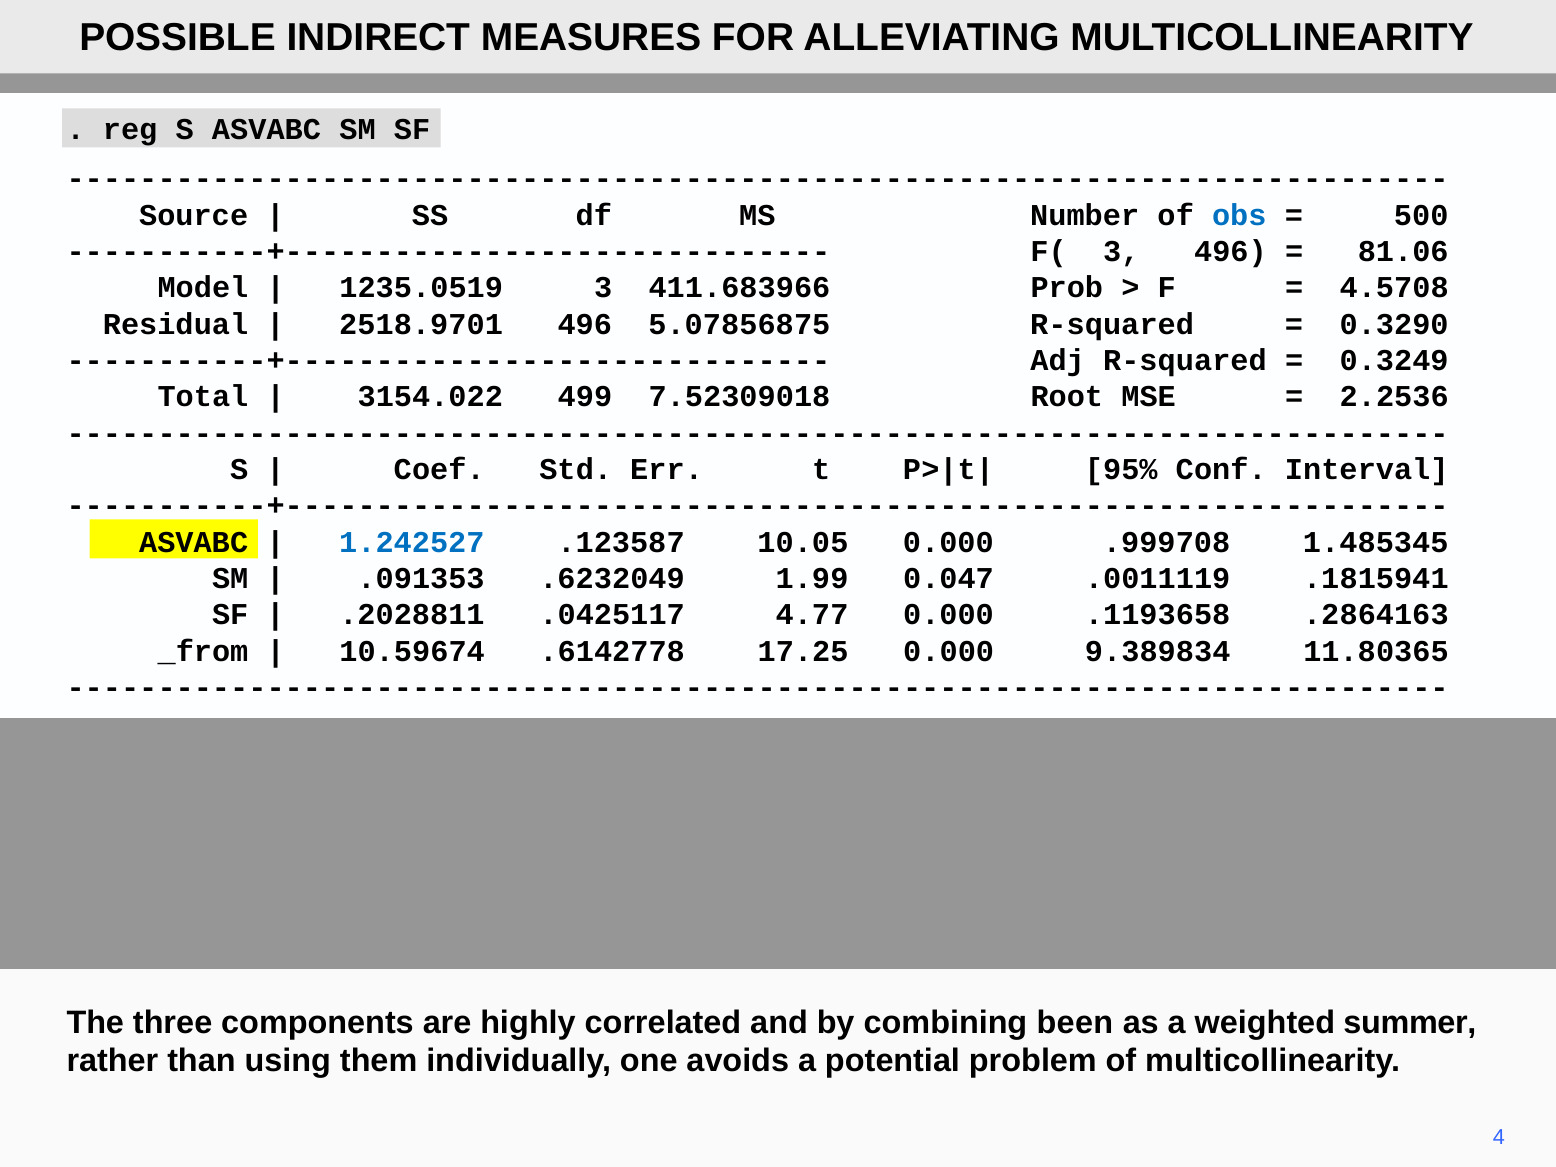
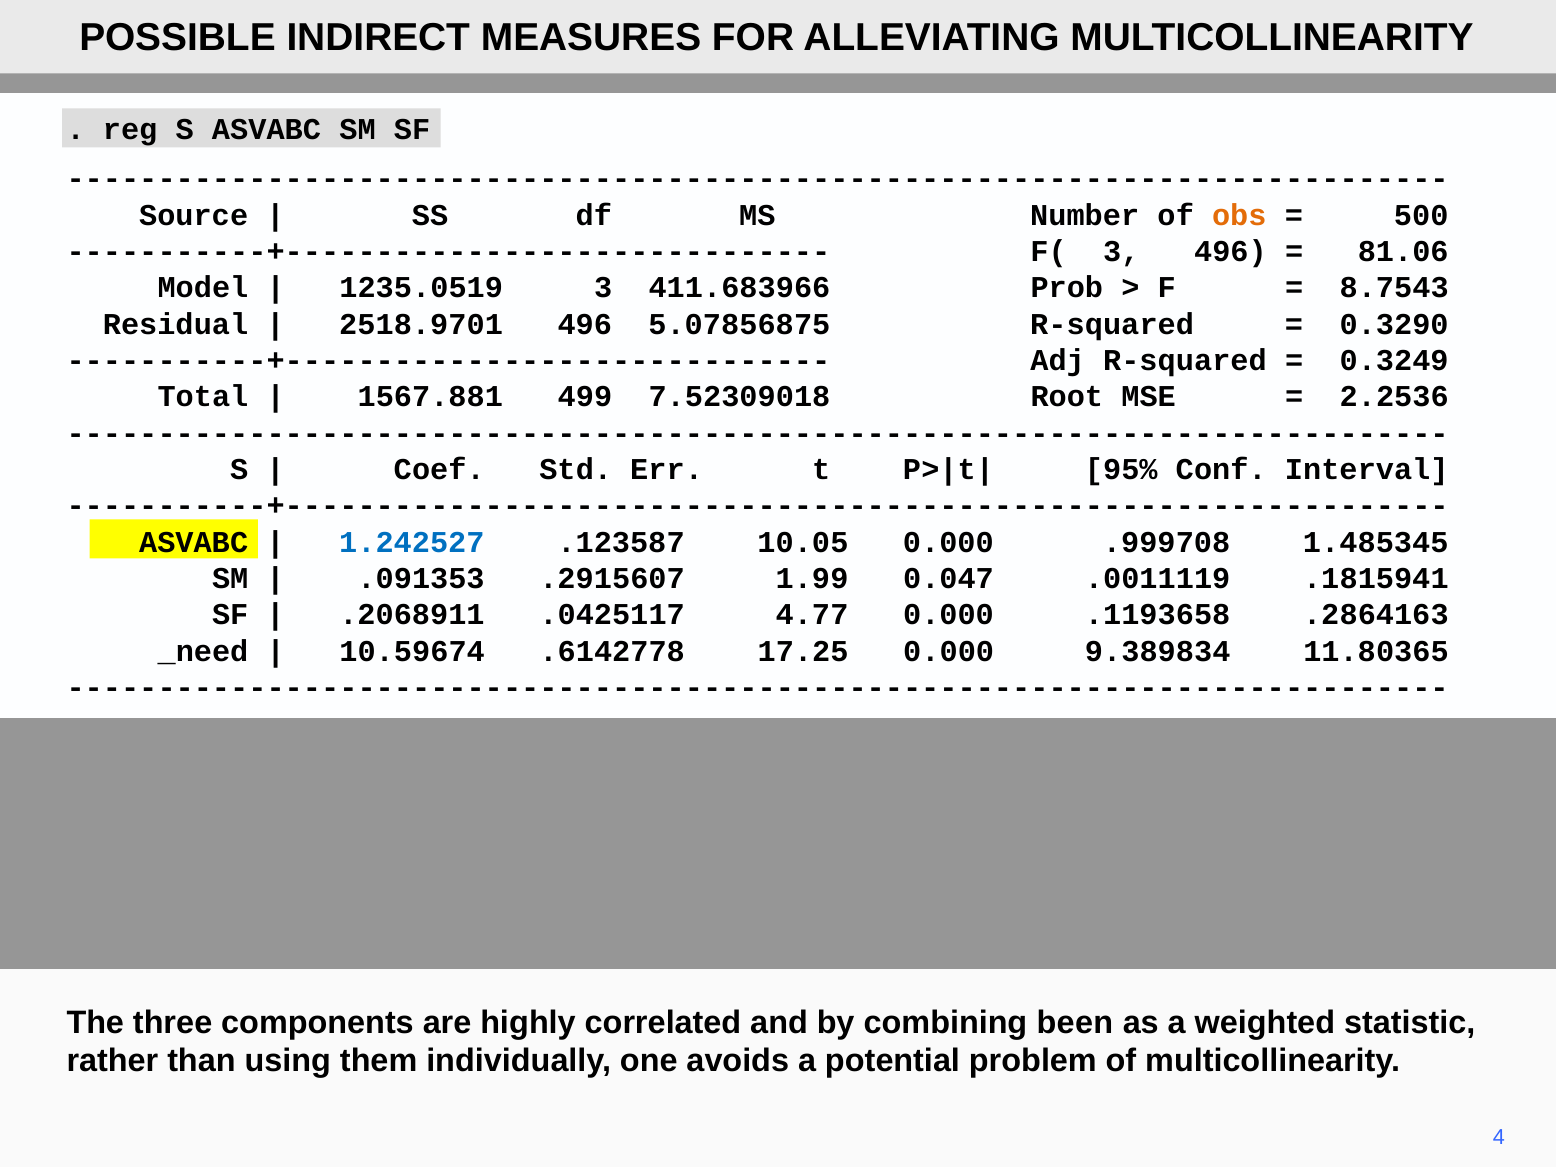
obs colour: blue -> orange (1239, 215)
4.5708: 4.5708 -> 8.7543 (1394, 288)
3154.022: 3154.022 -> 1567.881 (430, 397)
.6232049: .6232049 -> .2915607 (612, 579)
.2028811: .2028811 -> .2068911 (412, 615)
_from: _from -> _need (203, 651)
summer: summer -> statistic (1410, 1022)
